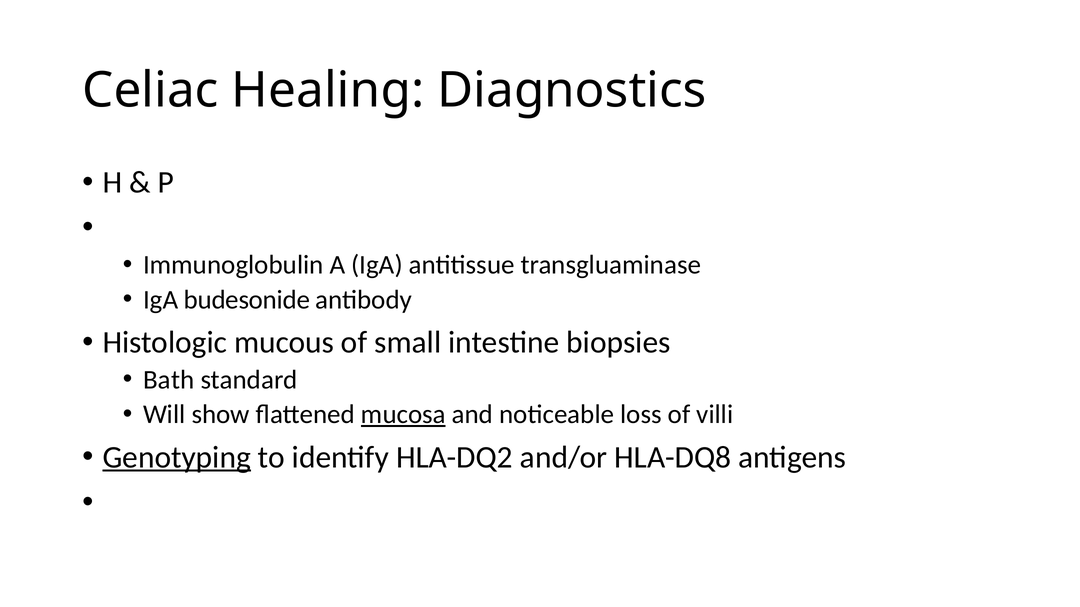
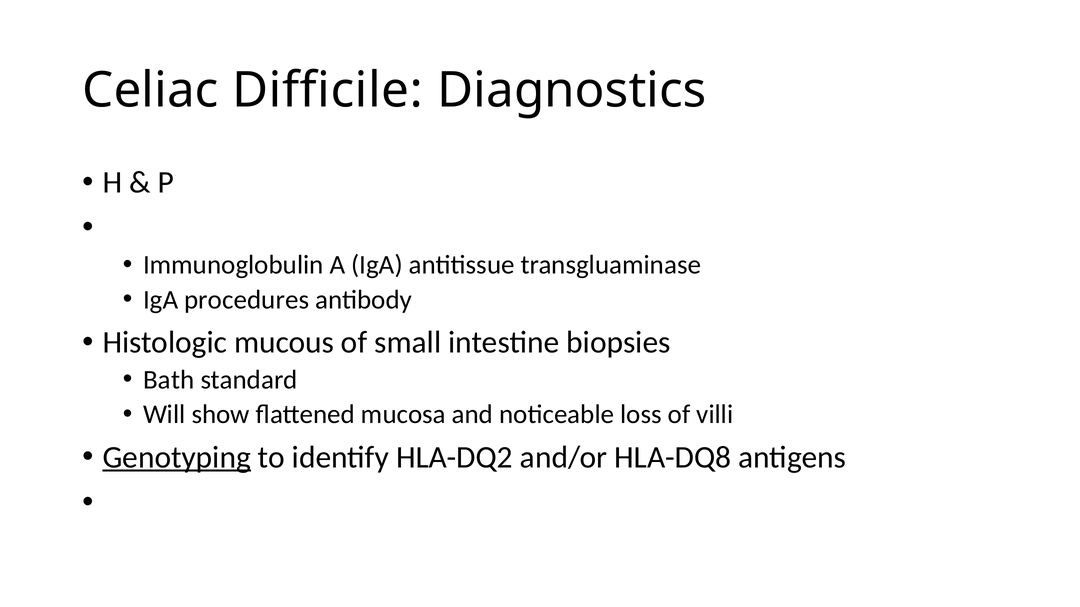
Healing: Healing -> Difficile (328, 91)
budesonide: budesonide -> procedures (247, 300)
mucosa underline: present -> none (403, 415)
